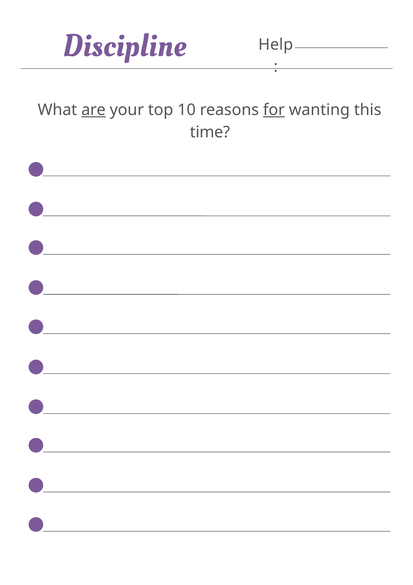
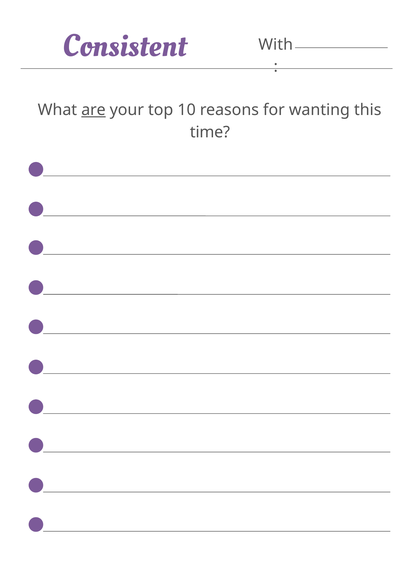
Discipline: Discipline -> Consistent (125, 46)
Help: Help -> With (276, 45)
for underline: present -> none (274, 110)
